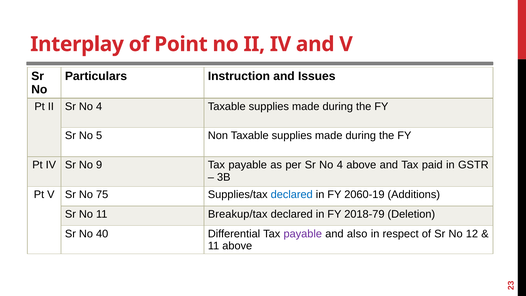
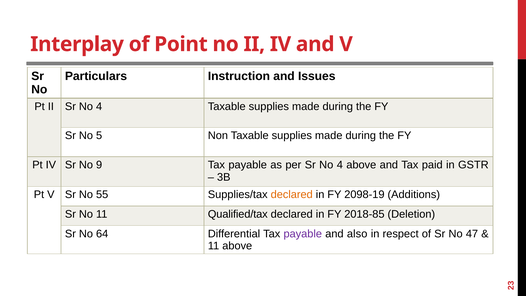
75: 75 -> 55 (102, 195)
declared colour: blue -> orange (292, 195)
2060-19: 2060-19 -> 2098-19 (364, 195)
Breakup/tax: Breakup/tax -> Qualified/tax (238, 214)
2018-79: 2018-79 -> 2018-85 (364, 214)
40: 40 -> 64 (102, 234)
12: 12 -> 47 (472, 234)
